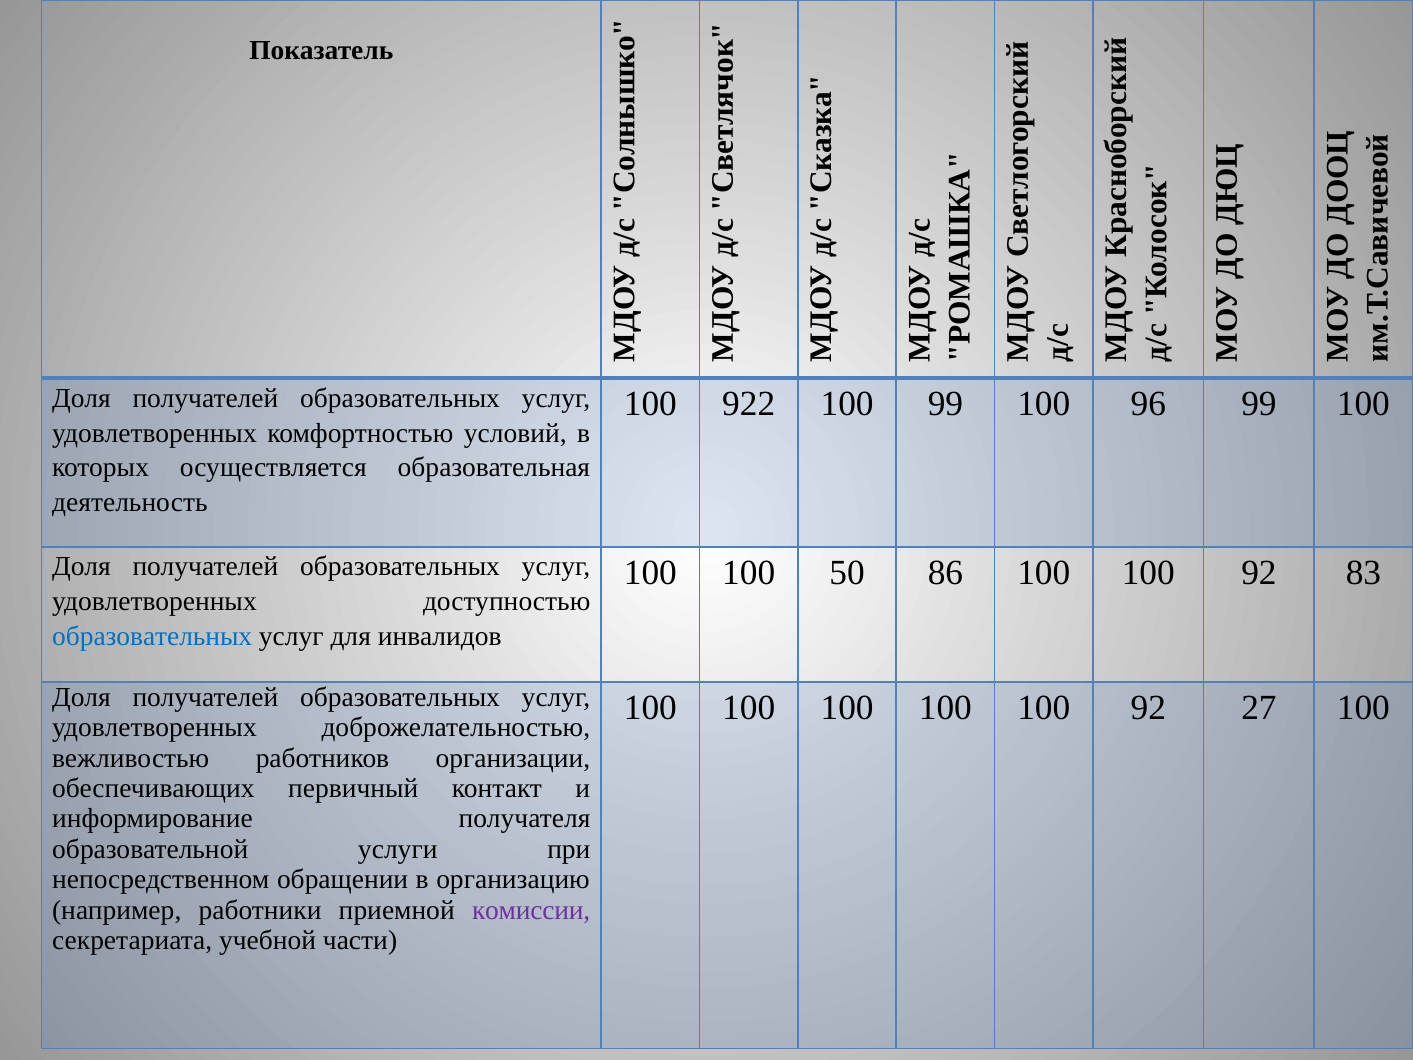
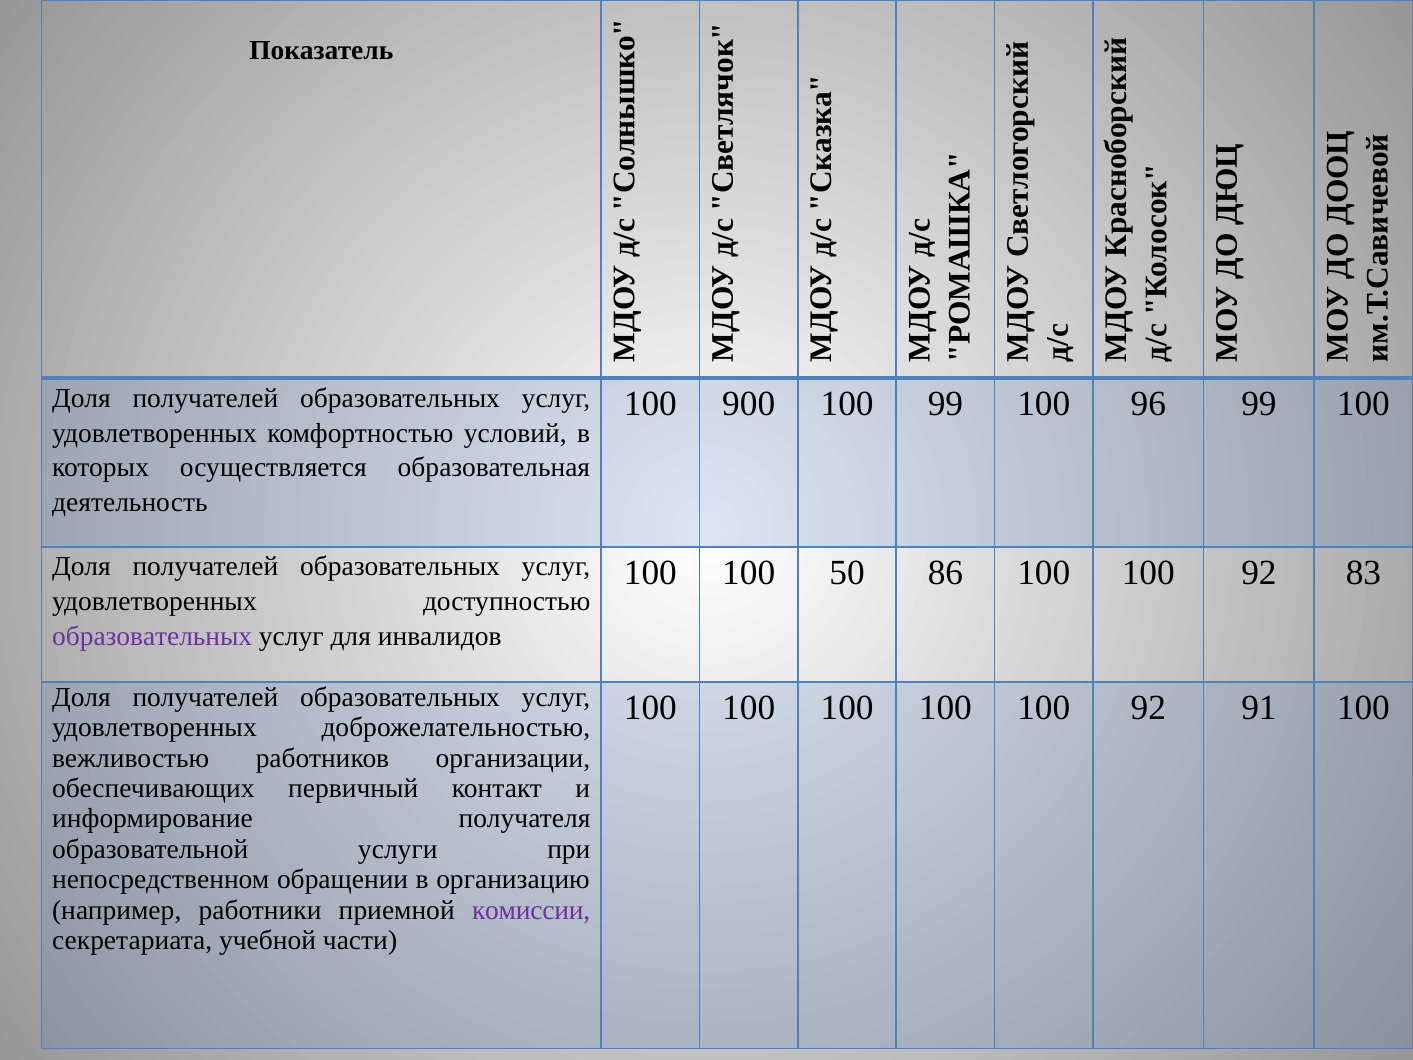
922: 922 -> 900 (749, 404)
образовательных colour: blue -> purple (152, 636)
27: 27 -> 91 (1259, 707)
